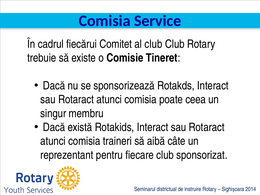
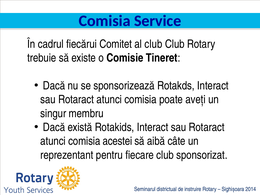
ceea: ceea -> aveți (195, 100)
traineri: traineri -> acestei (117, 141)
